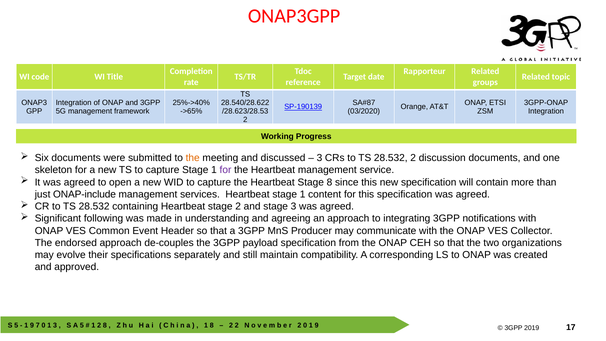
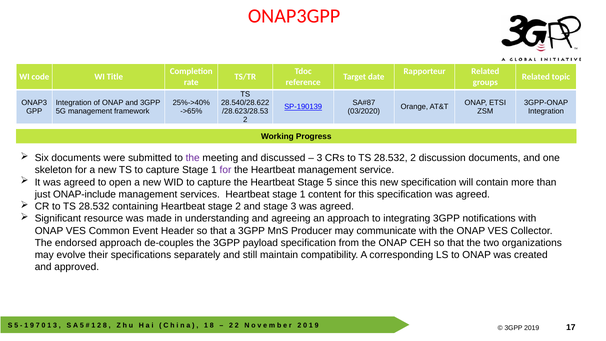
the colour: orange -> purple (193, 158)
Stage 8: 8 -> 5 (329, 182)
following: following -> resource (104, 218)
